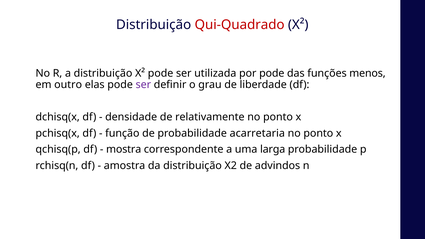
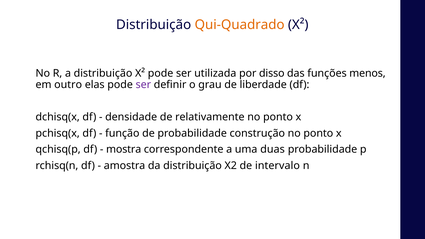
Qui-Quadrado colour: red -> orange (240, 25)
por pode: pode -> disso (272, 73)
acarretaria: acarretaria -> construção (257, 133)
larga: larga -> duas (273, 149)
advindos: advindos -> intervalo (277, 166)
